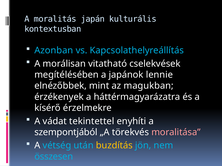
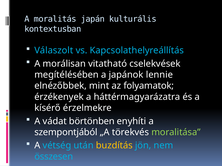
Azonban: Azonban -> Válaszolt (54, 51)
magukban: magukban -> folyamatok (149, 86)
tekintettel: tekintettel -> börtönben (92, 122)
moralitása colour: pink -> light green (176, 133)
